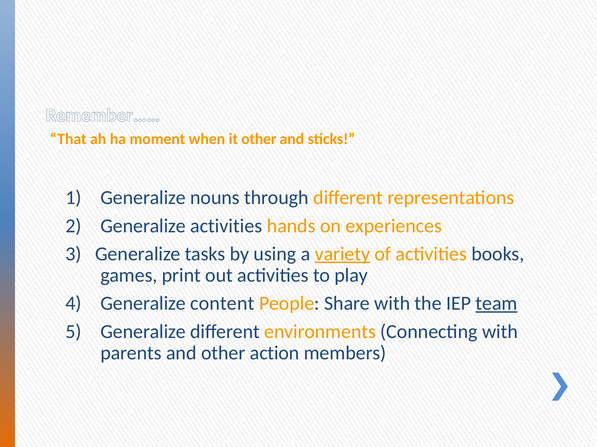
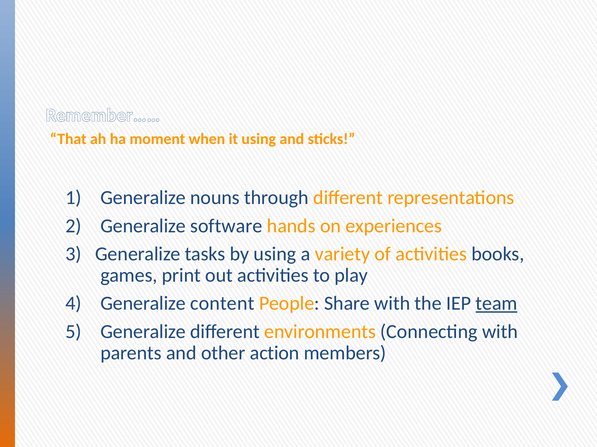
it other: other -> using (259, 139)
Generalize activities: activities -> software (226, 226)
variety underline: present -> none (342, 254)
